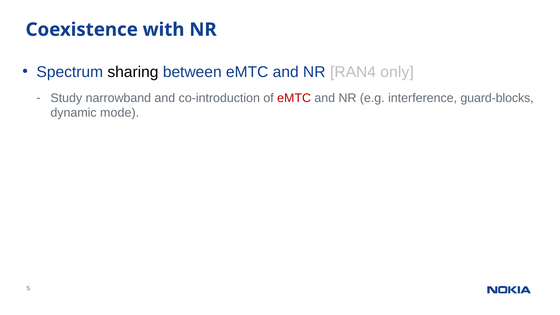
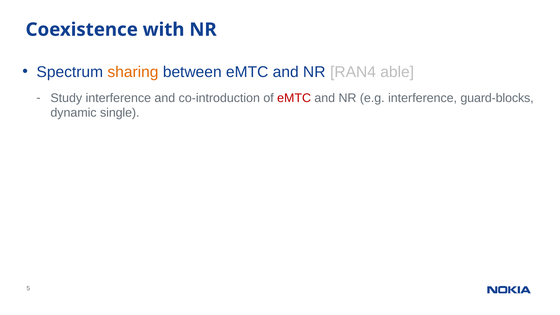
sharing colour: black -> orange (133, 72)
only: only -> able (397, 72)
Study narrowband: narrowband -> interference (118, 98)
mode: mode -> single (120, 113)
